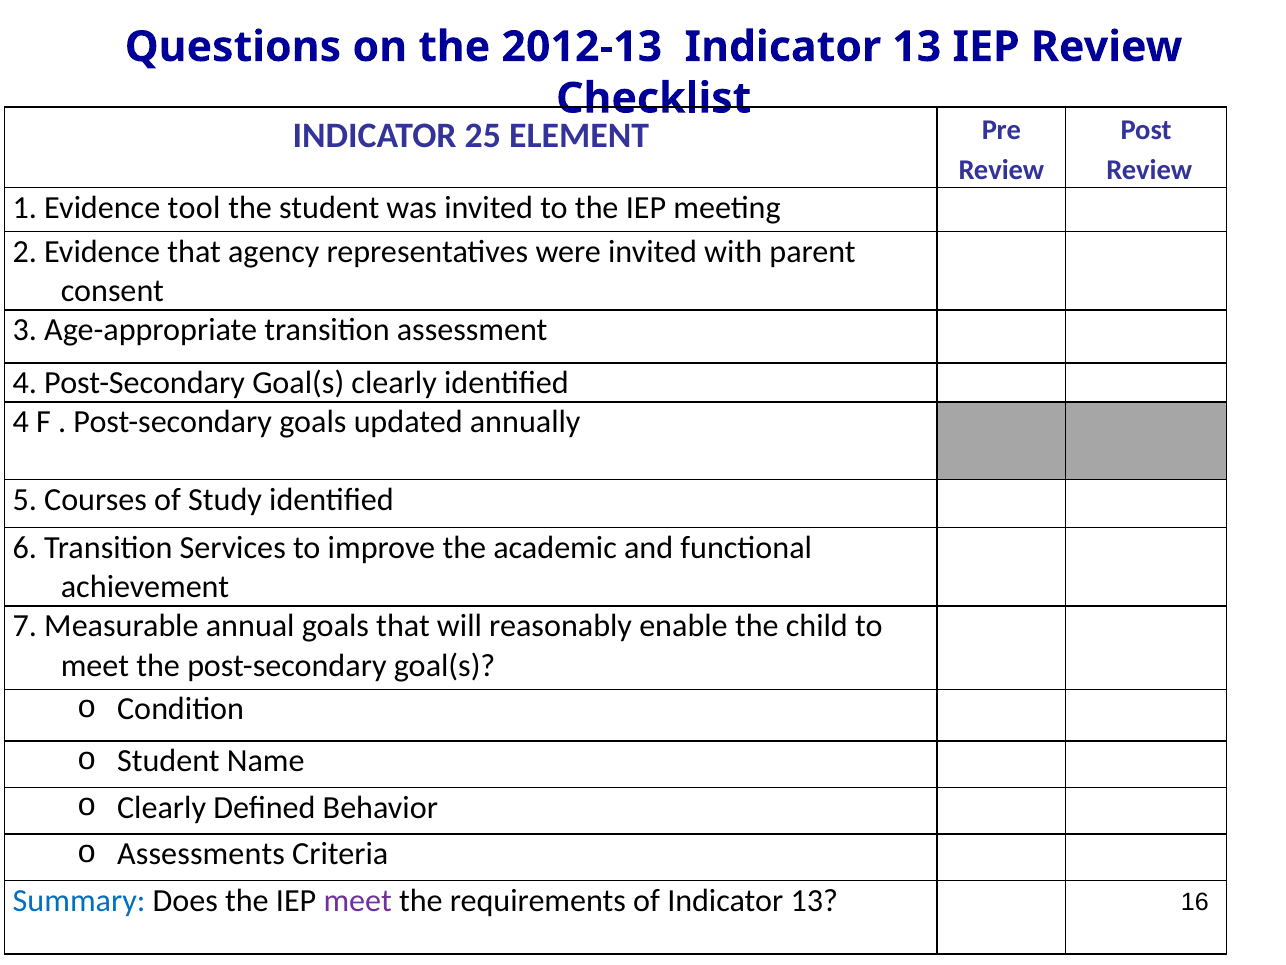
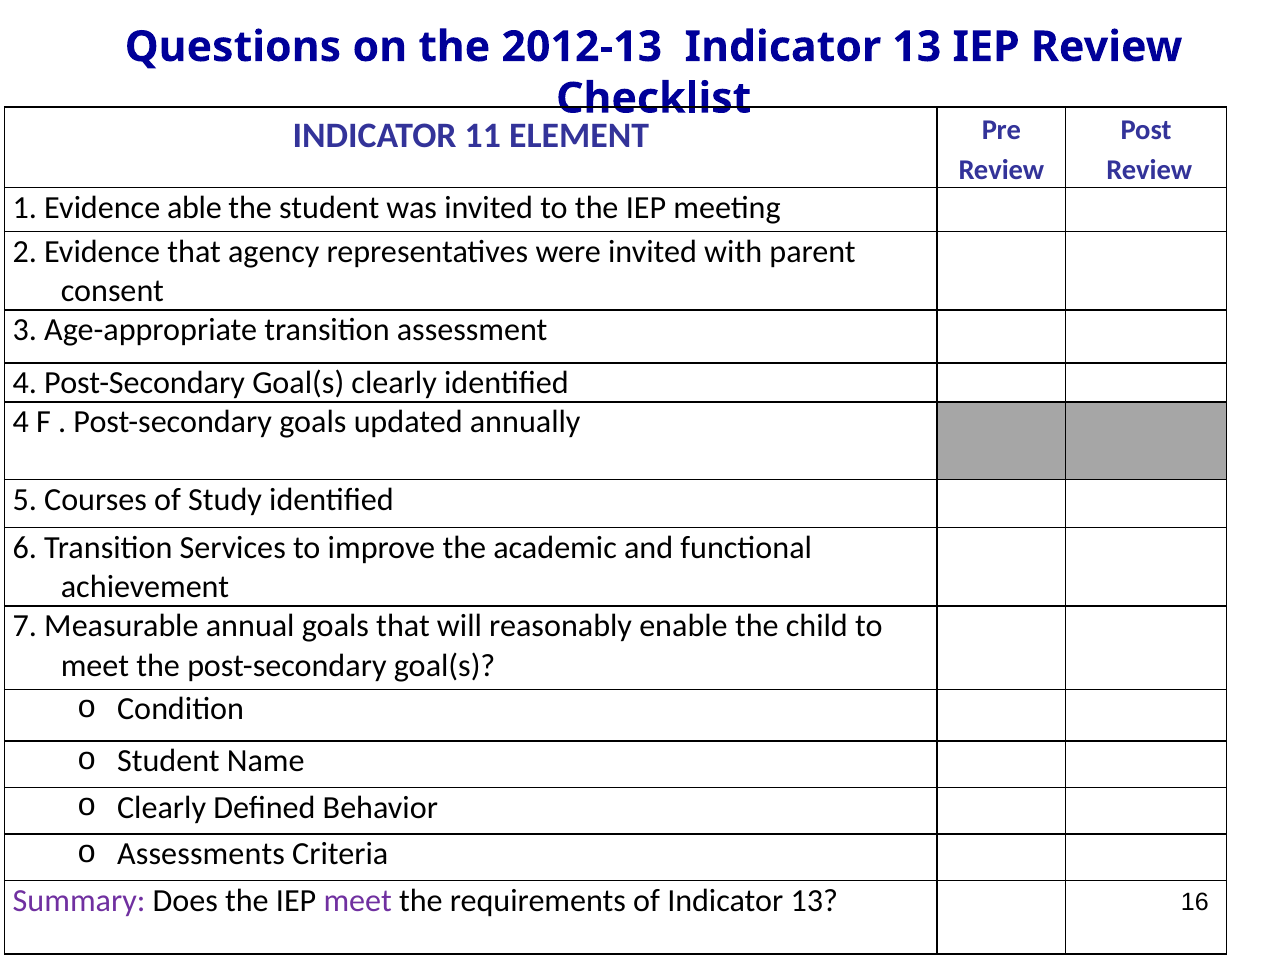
25: 25 -> 11 (483, 136)
tool: tool -> able (194, 208)
Summary colour: blue -> purple (79, 900)
